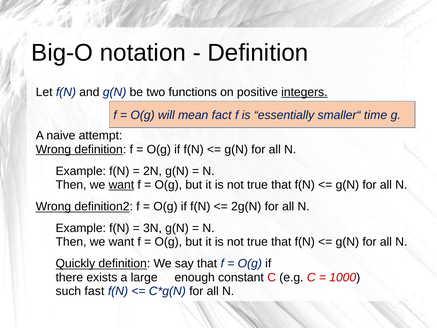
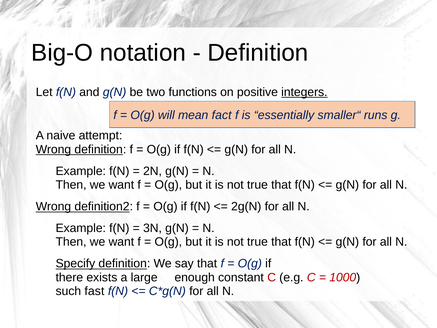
time: time -> runs (376, 115)
want underline: present -> none (121, 185)
Quickly: Quickly -> Specify (75, 263)
